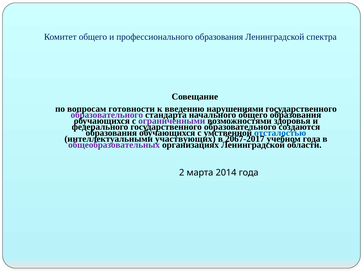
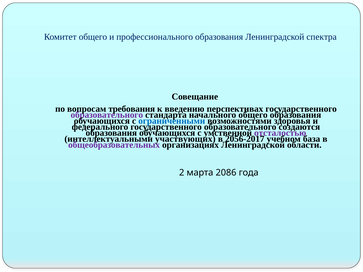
готовности: готовности -> требования (132, 109)
нарушениями: нарушениями -> перспективах (235, 109)
ограниченными colour: purple -> blue (172, 121)
отсталостью colour: blue -> purple (280, 133)
2067-2017: 2067-2017 -> 2056-2017 (245, 139)
учебном года: года -> база (312, 139)
2014: 2014 -> 2086 (226, 173)
